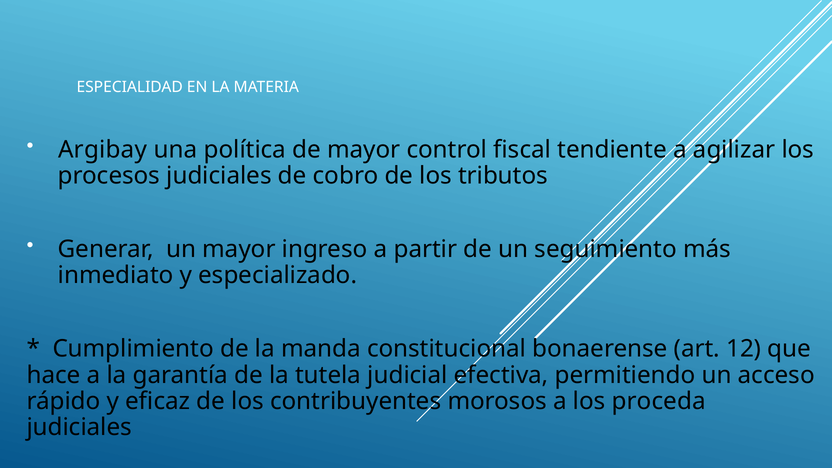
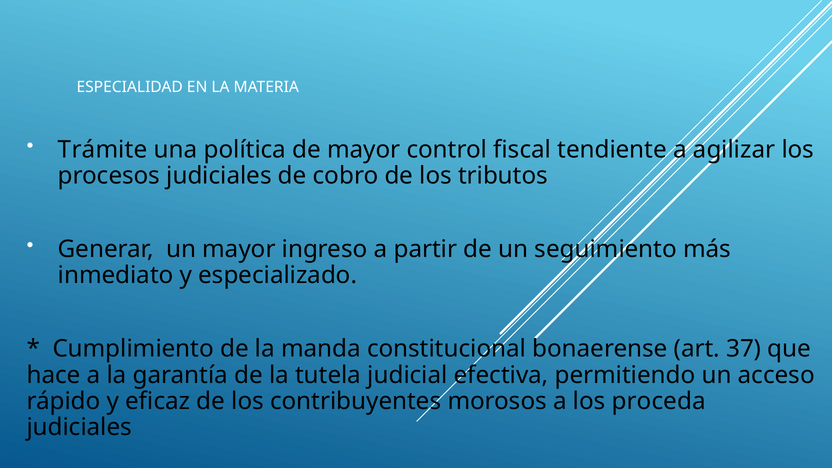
Argibay: Argibay -> Trámite (103, 150)
12: 12 -> 37 (744, 349)
